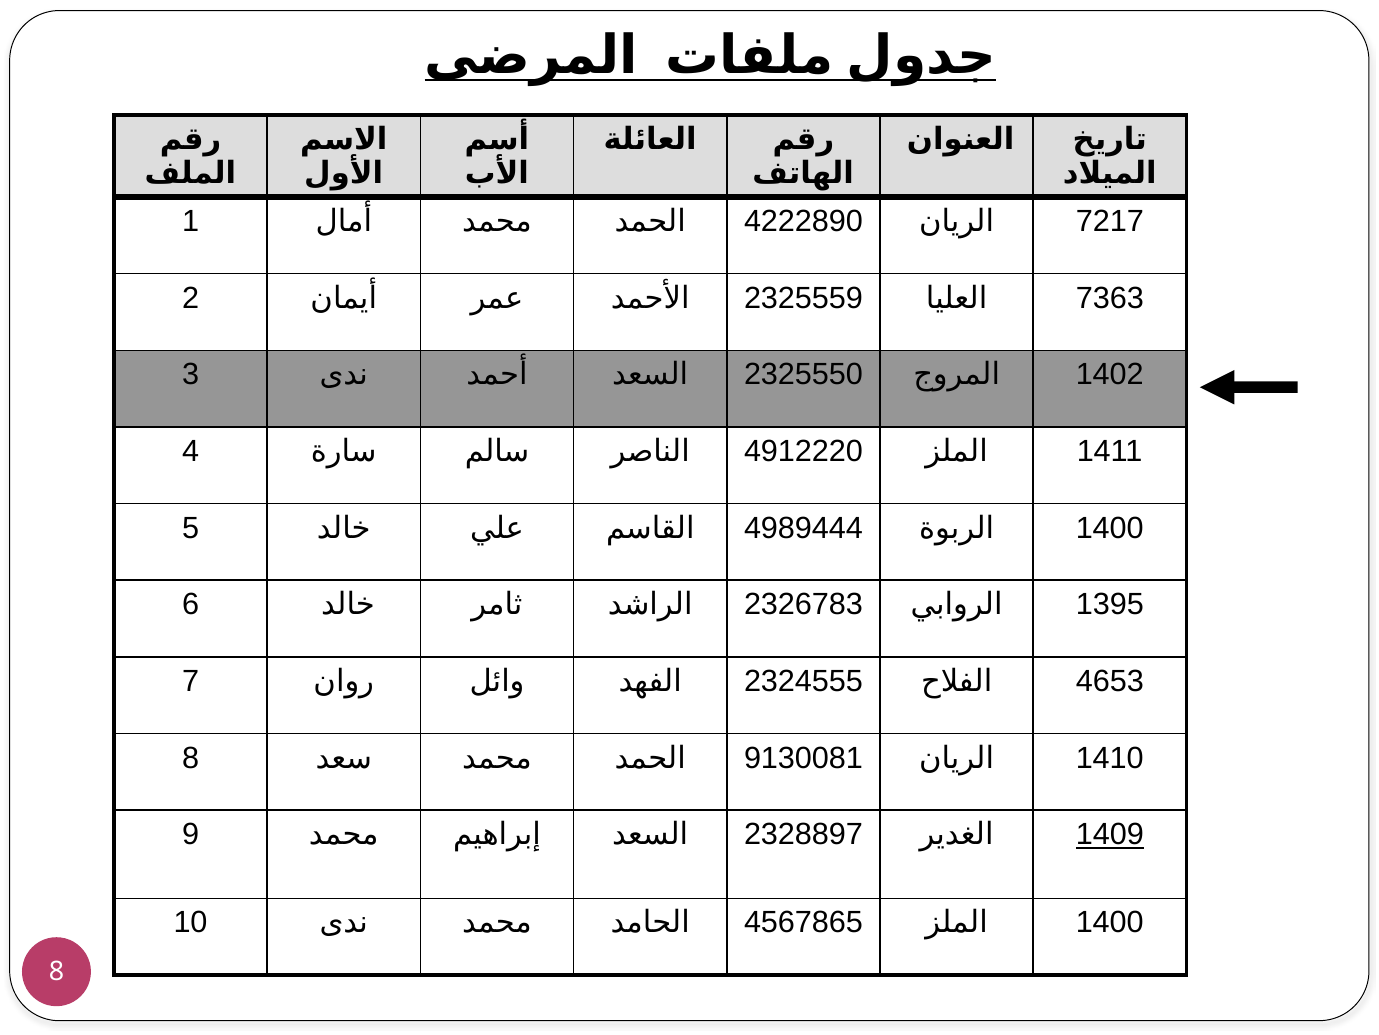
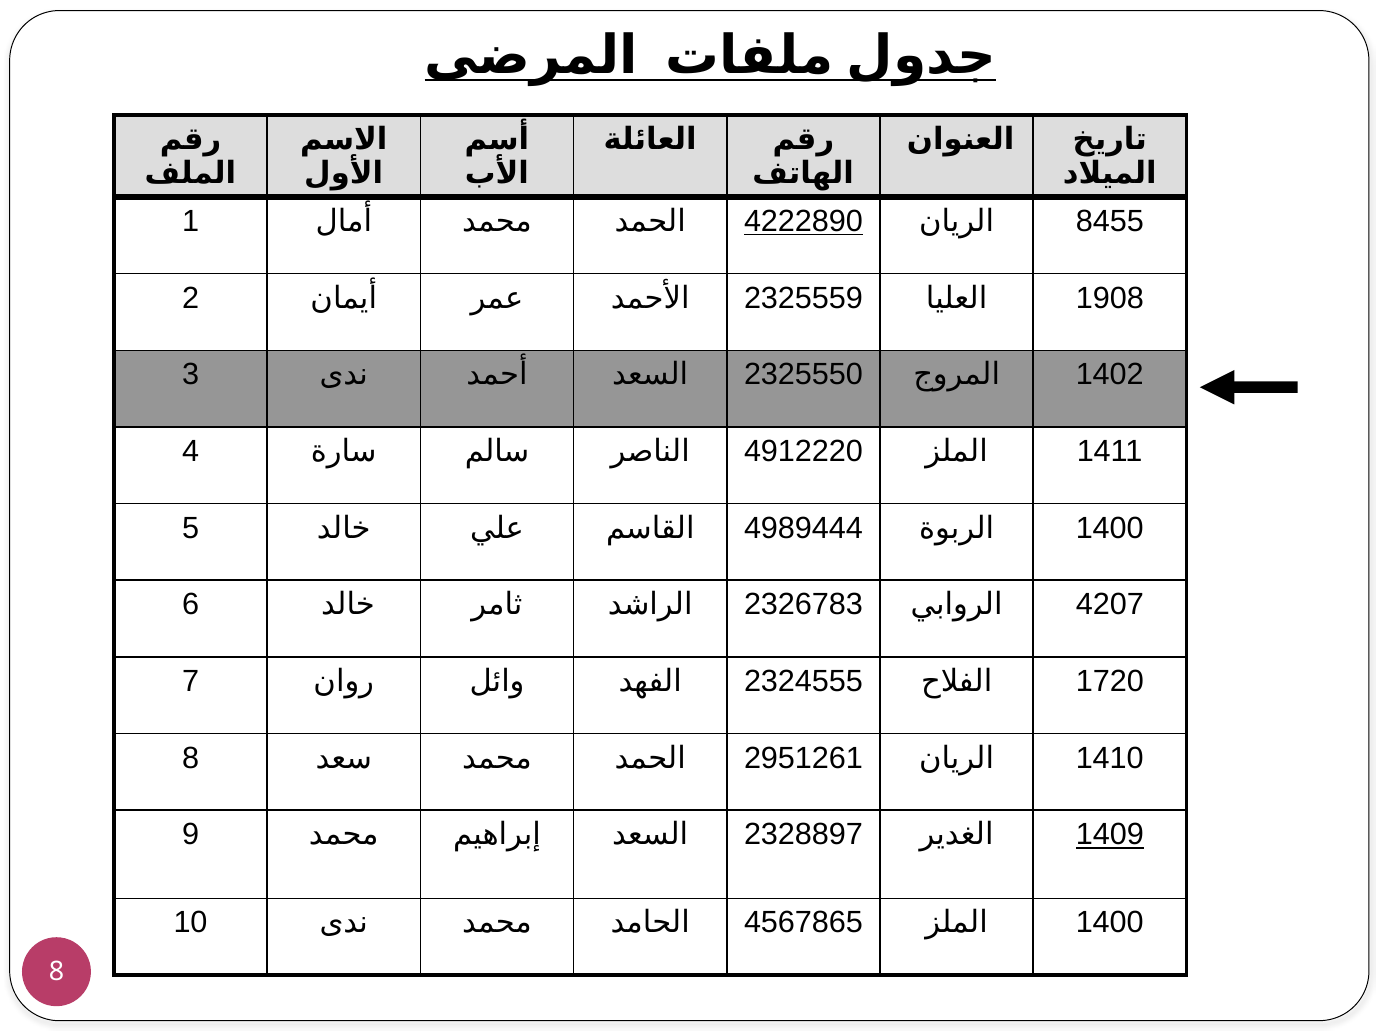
4222890 underline: none -> present (803, 221)
7217: 7217 -> 8455 (1110, 221)
7363: 7363 -> 1908 (1110, 298)
1395: 1395 -> 4207 (1110, 604)
4653: 4653 -> 1720 (1110, 681)
9130081: 9130081 -> 2951261 (803, 757)
